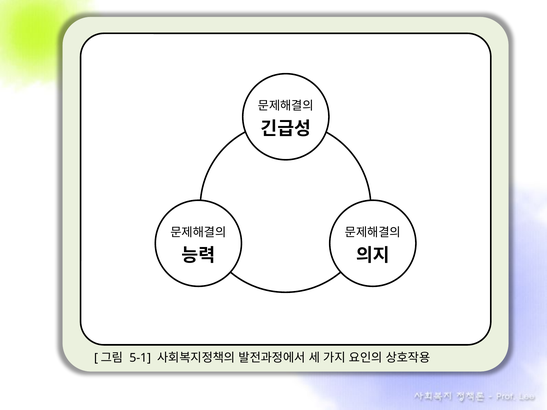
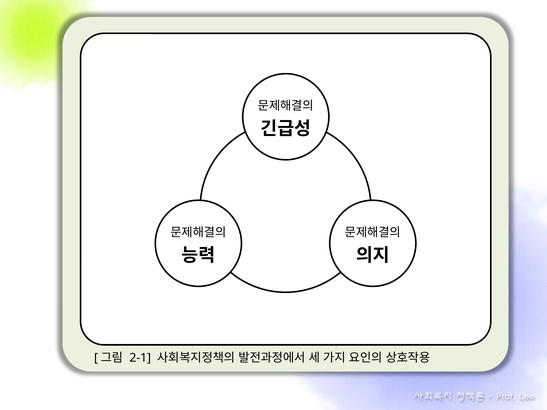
5-1: 5-1 -> 2-1 (140, 358)
